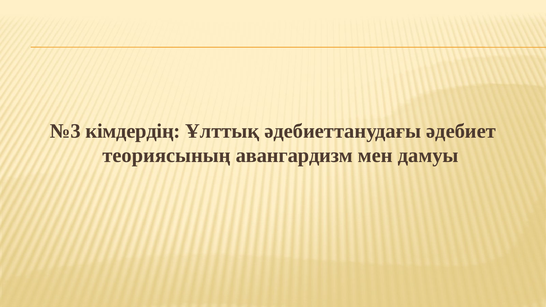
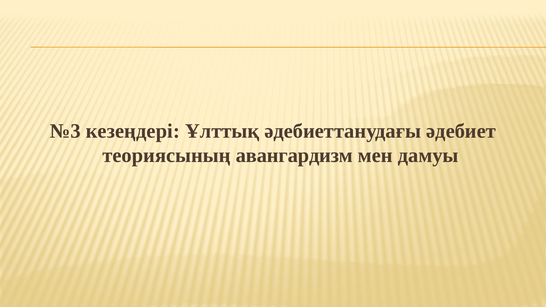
кімдердің: кімдердің -> кезеңдері (133, 131)
